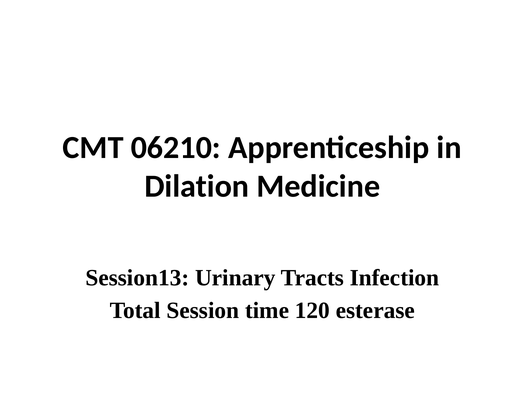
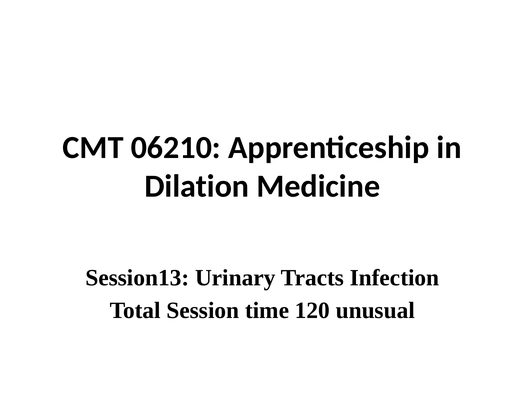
esterase: esterase -> unusual (375, 310)
